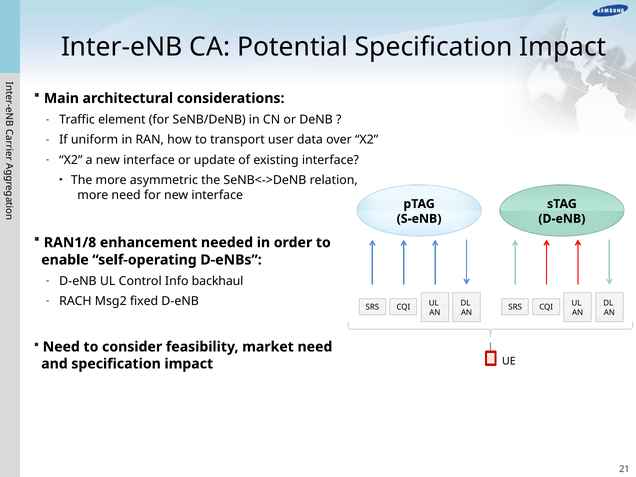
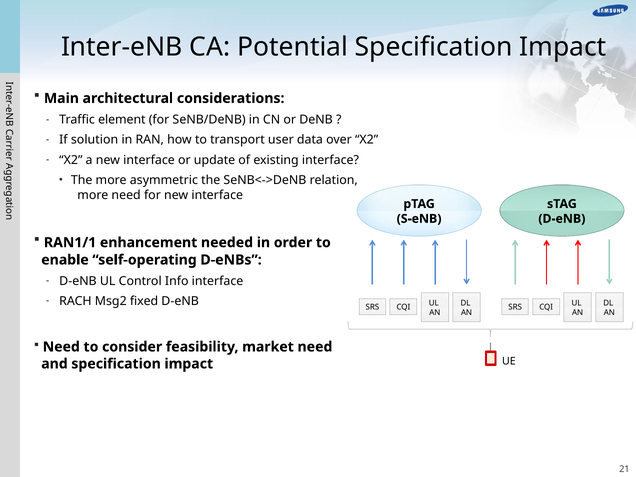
uniform: uniform -> solution (95, 140)
RAN1/8: RAN1/8 -> RAN1/1 (70, 243)
Info backhaul: backhaul -> interface (218, 281)
